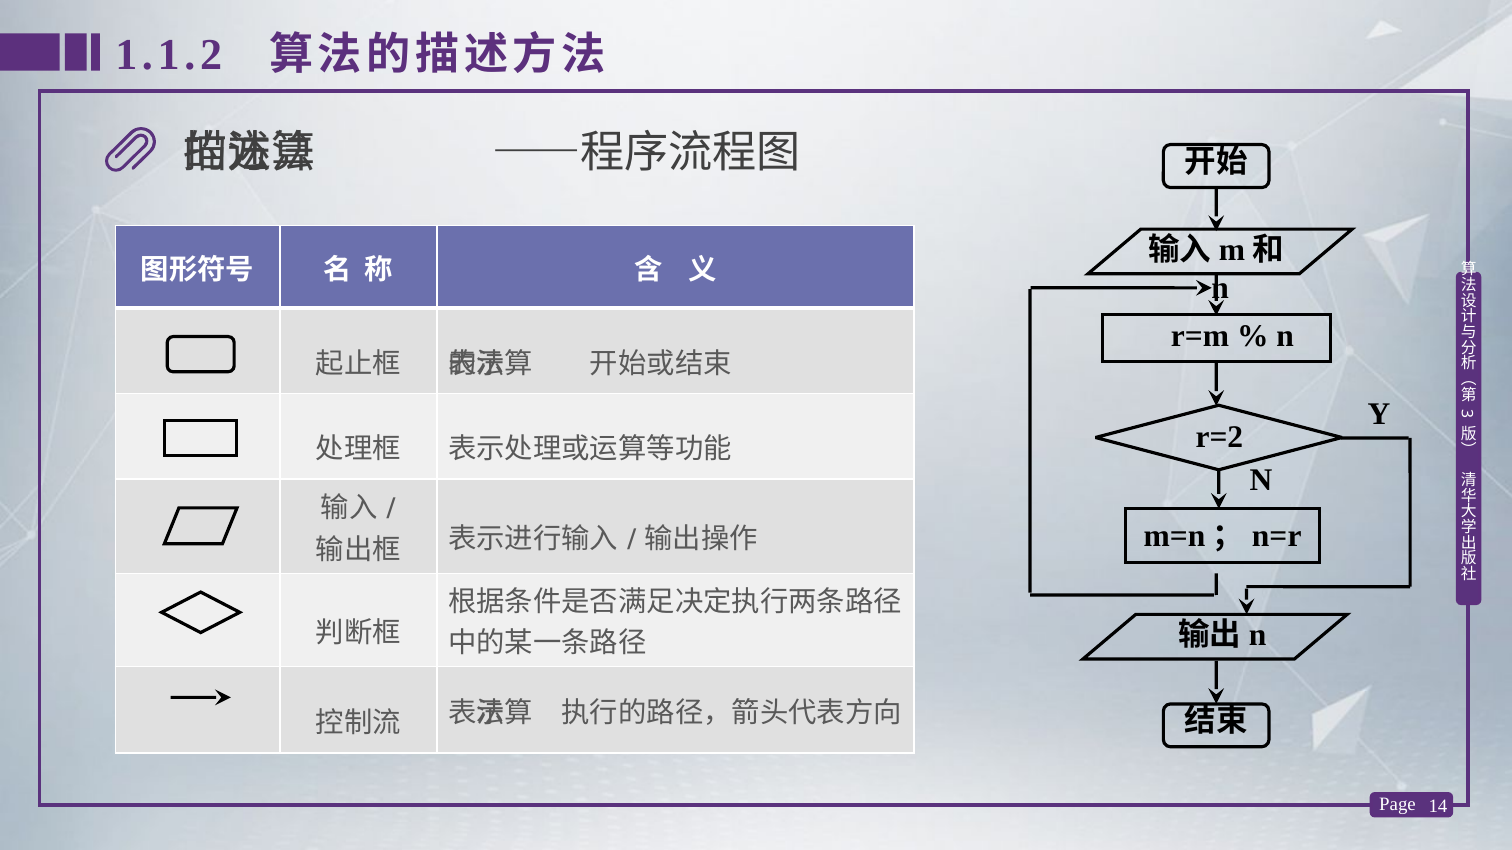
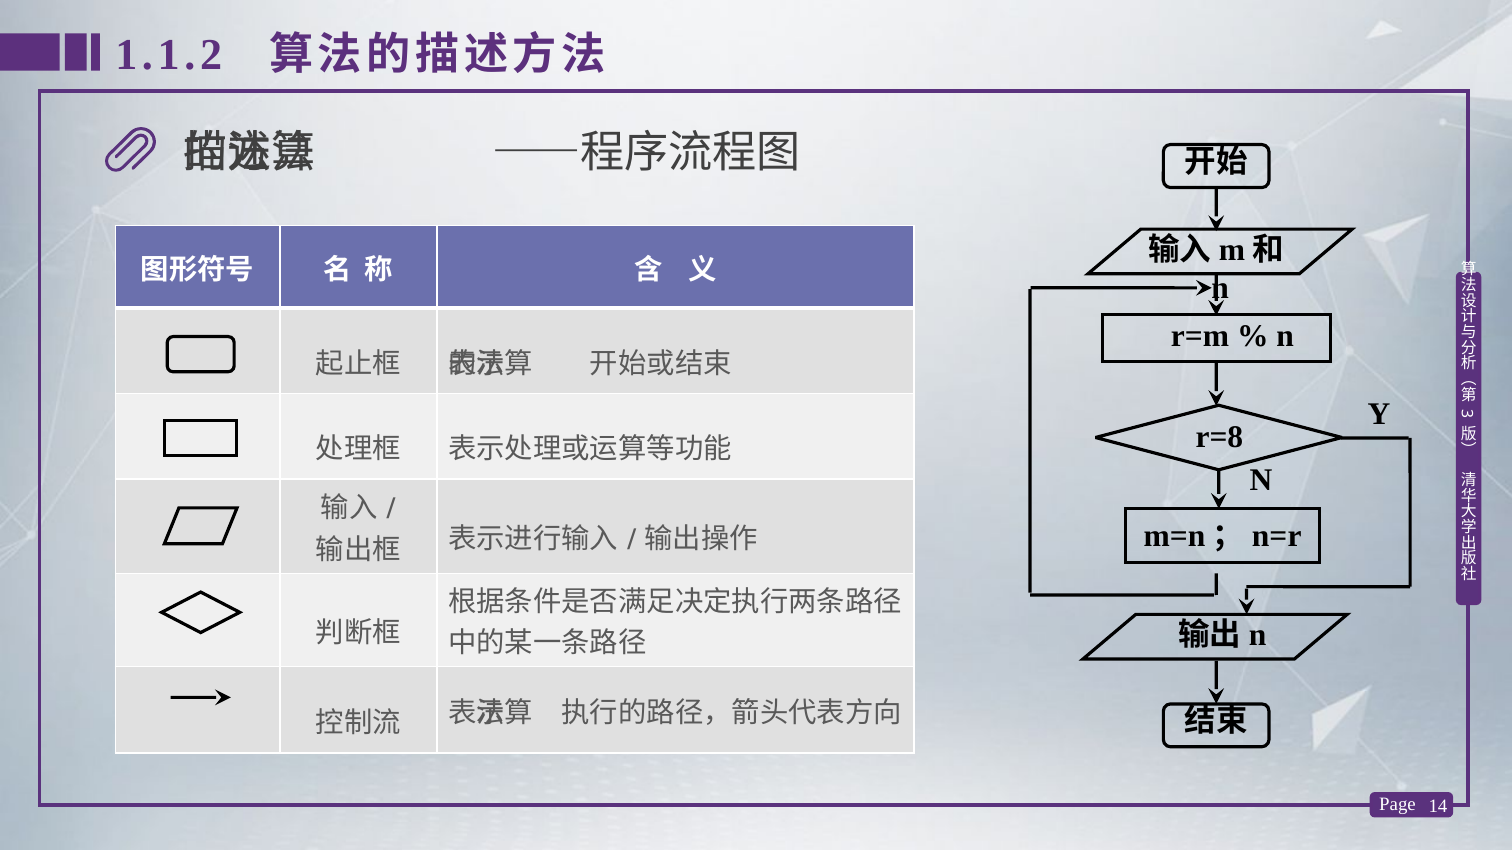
r=2: r=2 -> r=8 (1219, 437)
